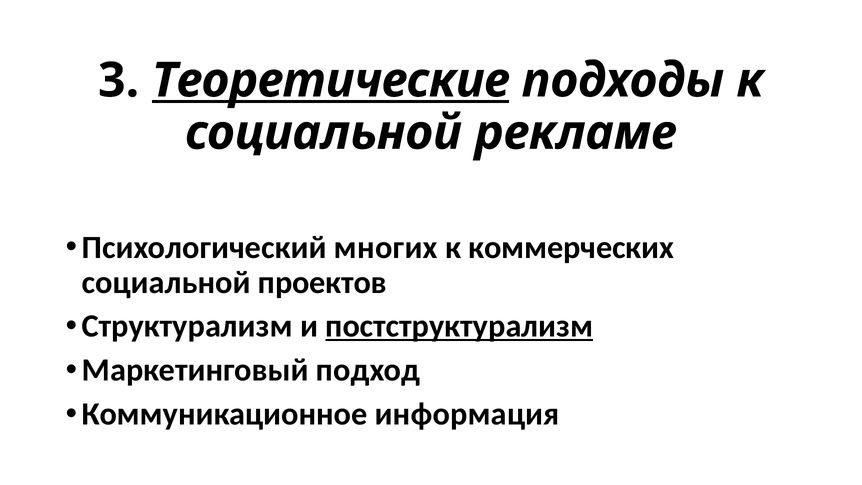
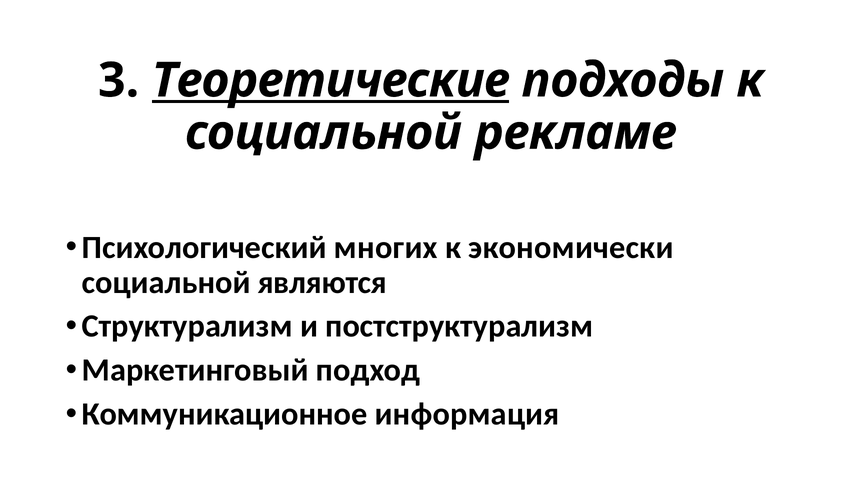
коммерческих: коммерческих -> экономически (571, 247)
проектов: проектов -> являются (322, 282)
постструктурализм underline: present -> none (459, 326)
